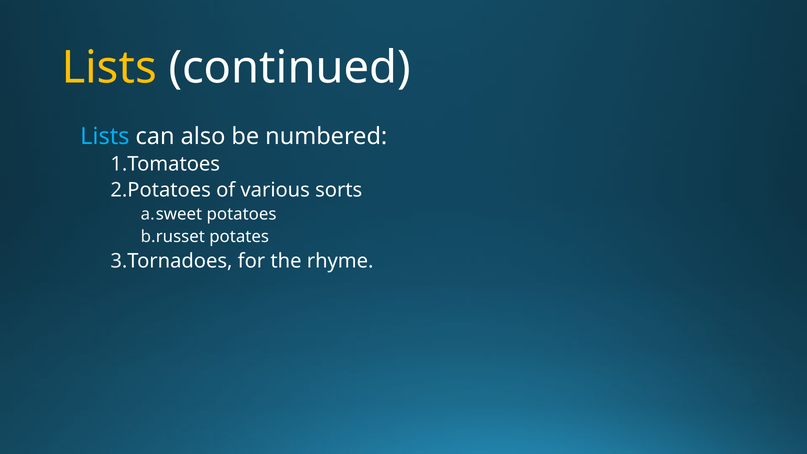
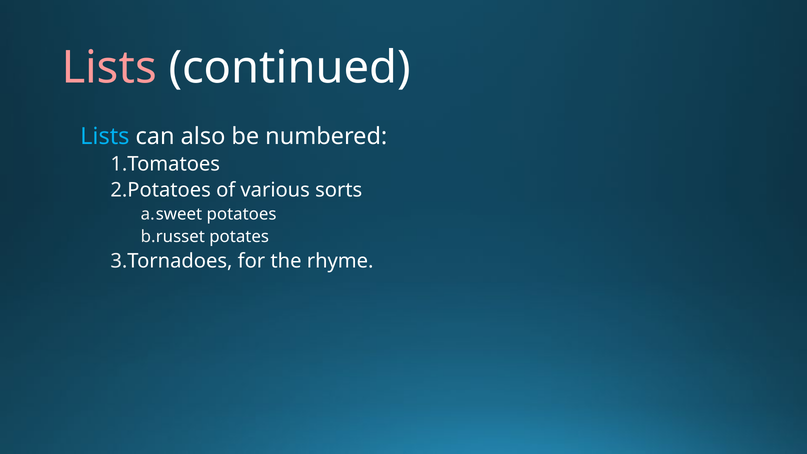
Lists colour: yellow -> pink (109, 68)
